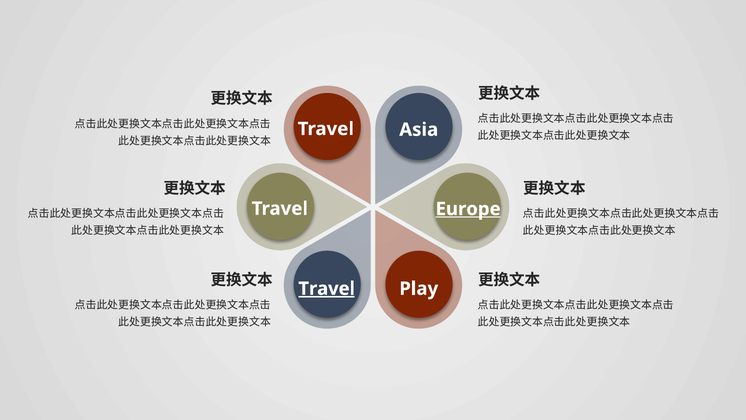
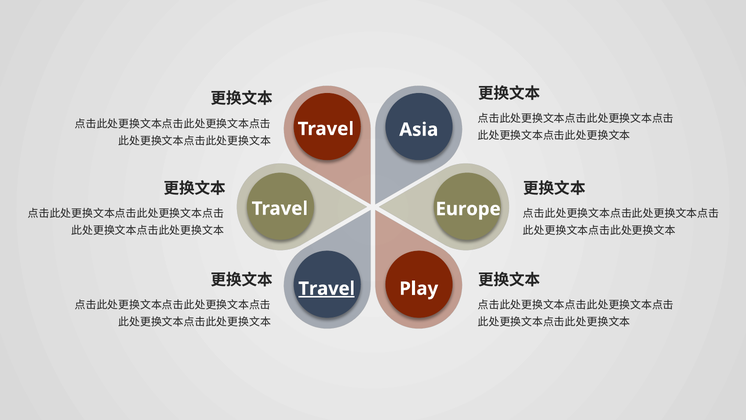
Europe underline: present -> none (468, 209)
